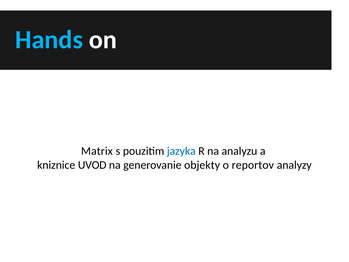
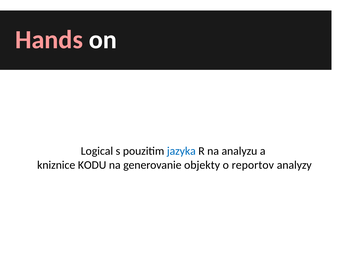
Hands colour: light blue -> pink (49, 40)
Matrix: Matrix -> Logical (97, 151)
UVOD: UVOD -> KODU (92, 165)
